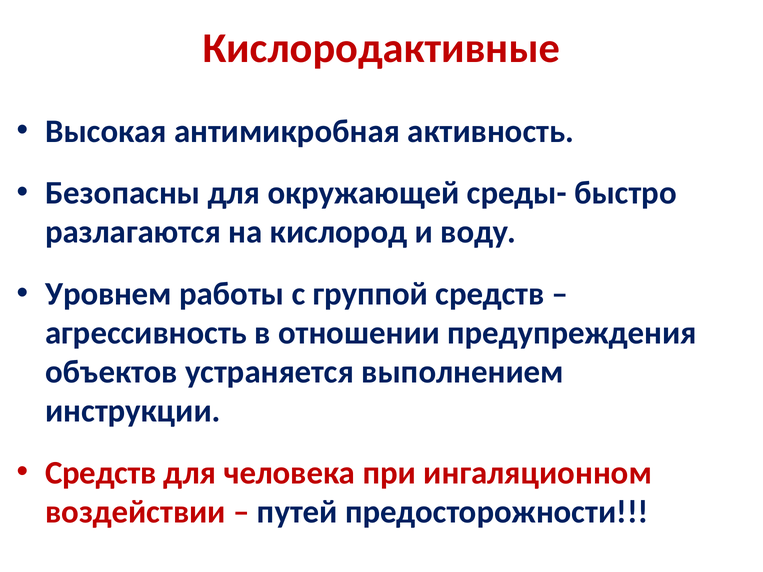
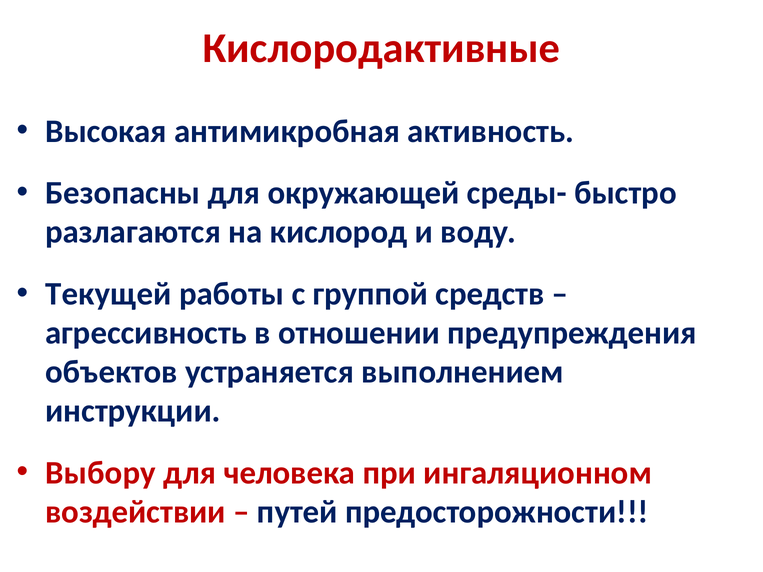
Уровнем: Уровнем -> Текущей (108, 294)
Средств: Средств -> Выбору (101, 473)
